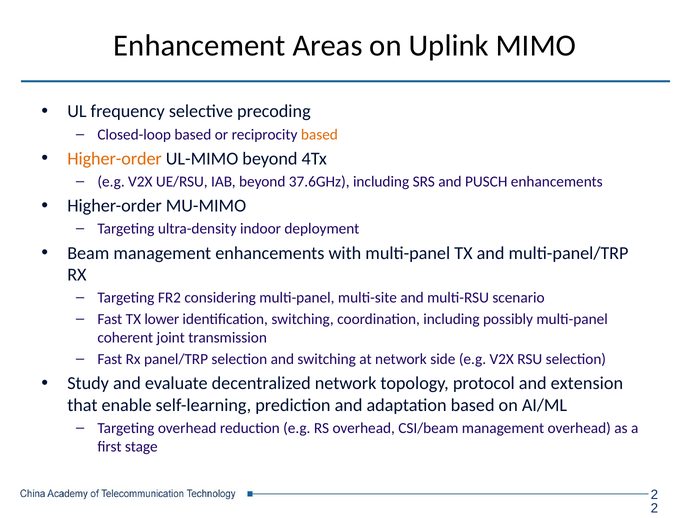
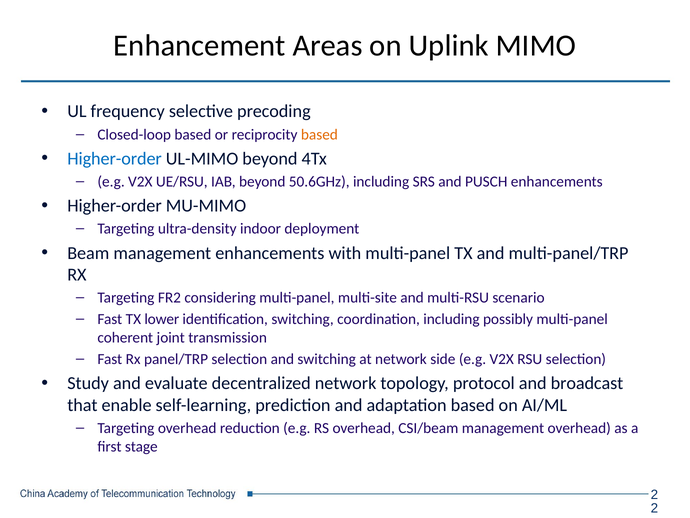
Higher-order colour: orange -> blue (115, 159)
37.6GHz: 37.6GHz -> 50.6GHz (319, 181)
extension: extension -> broadcast (587, 383)
